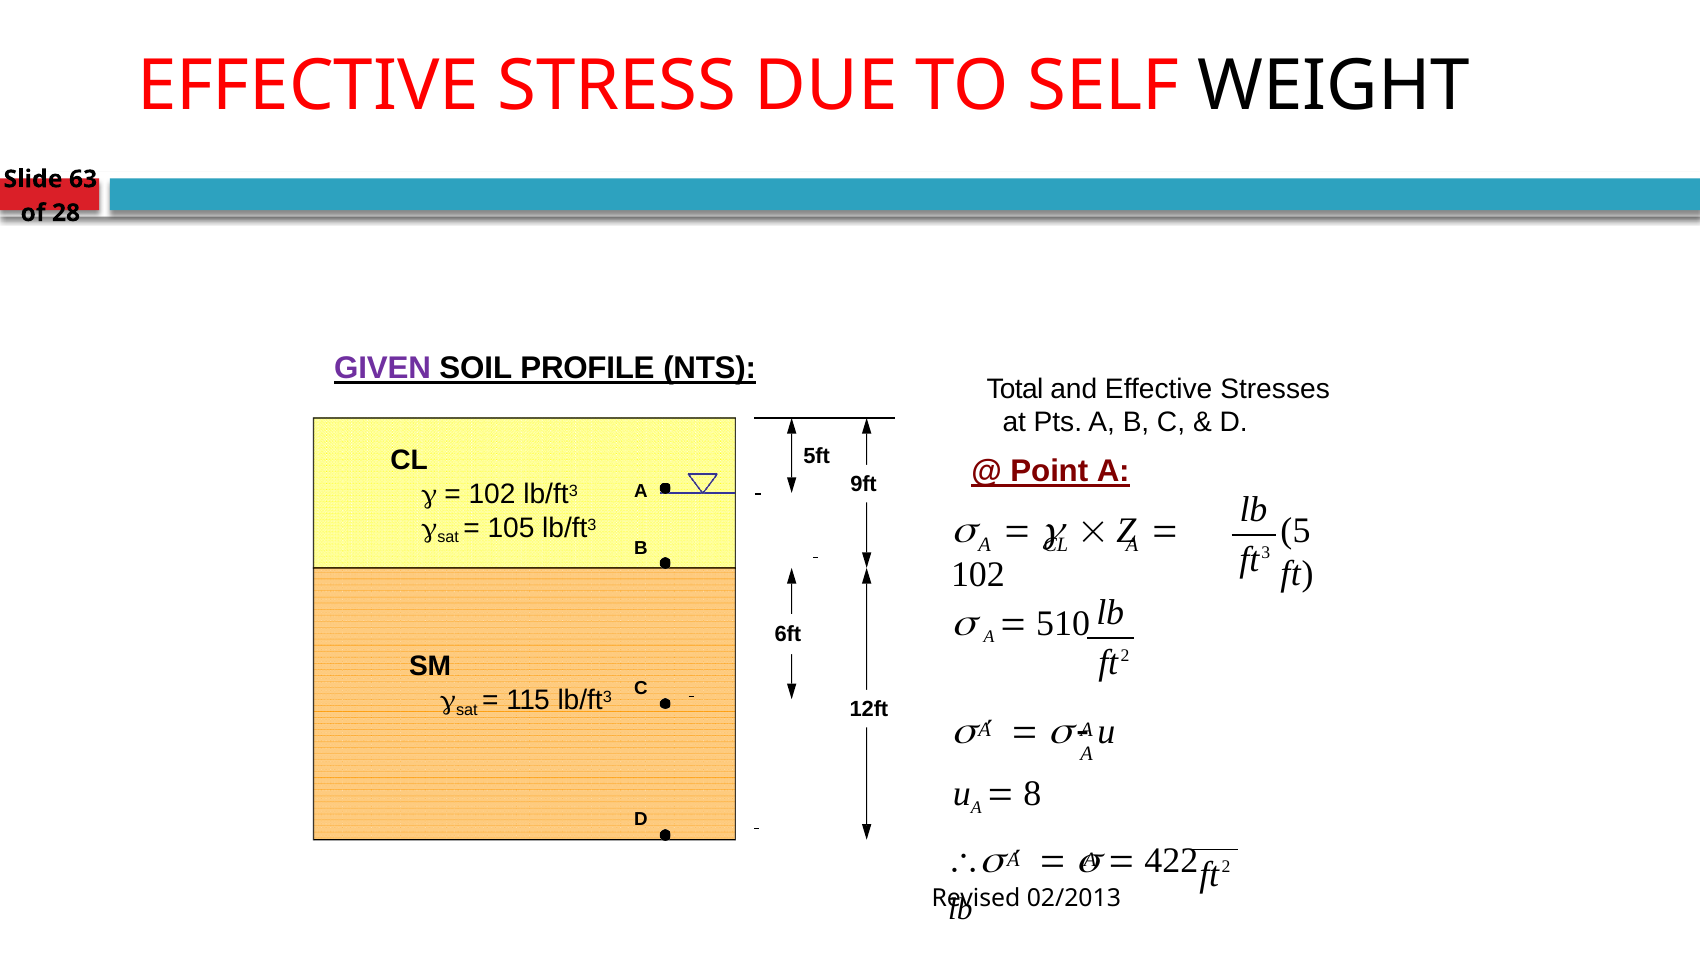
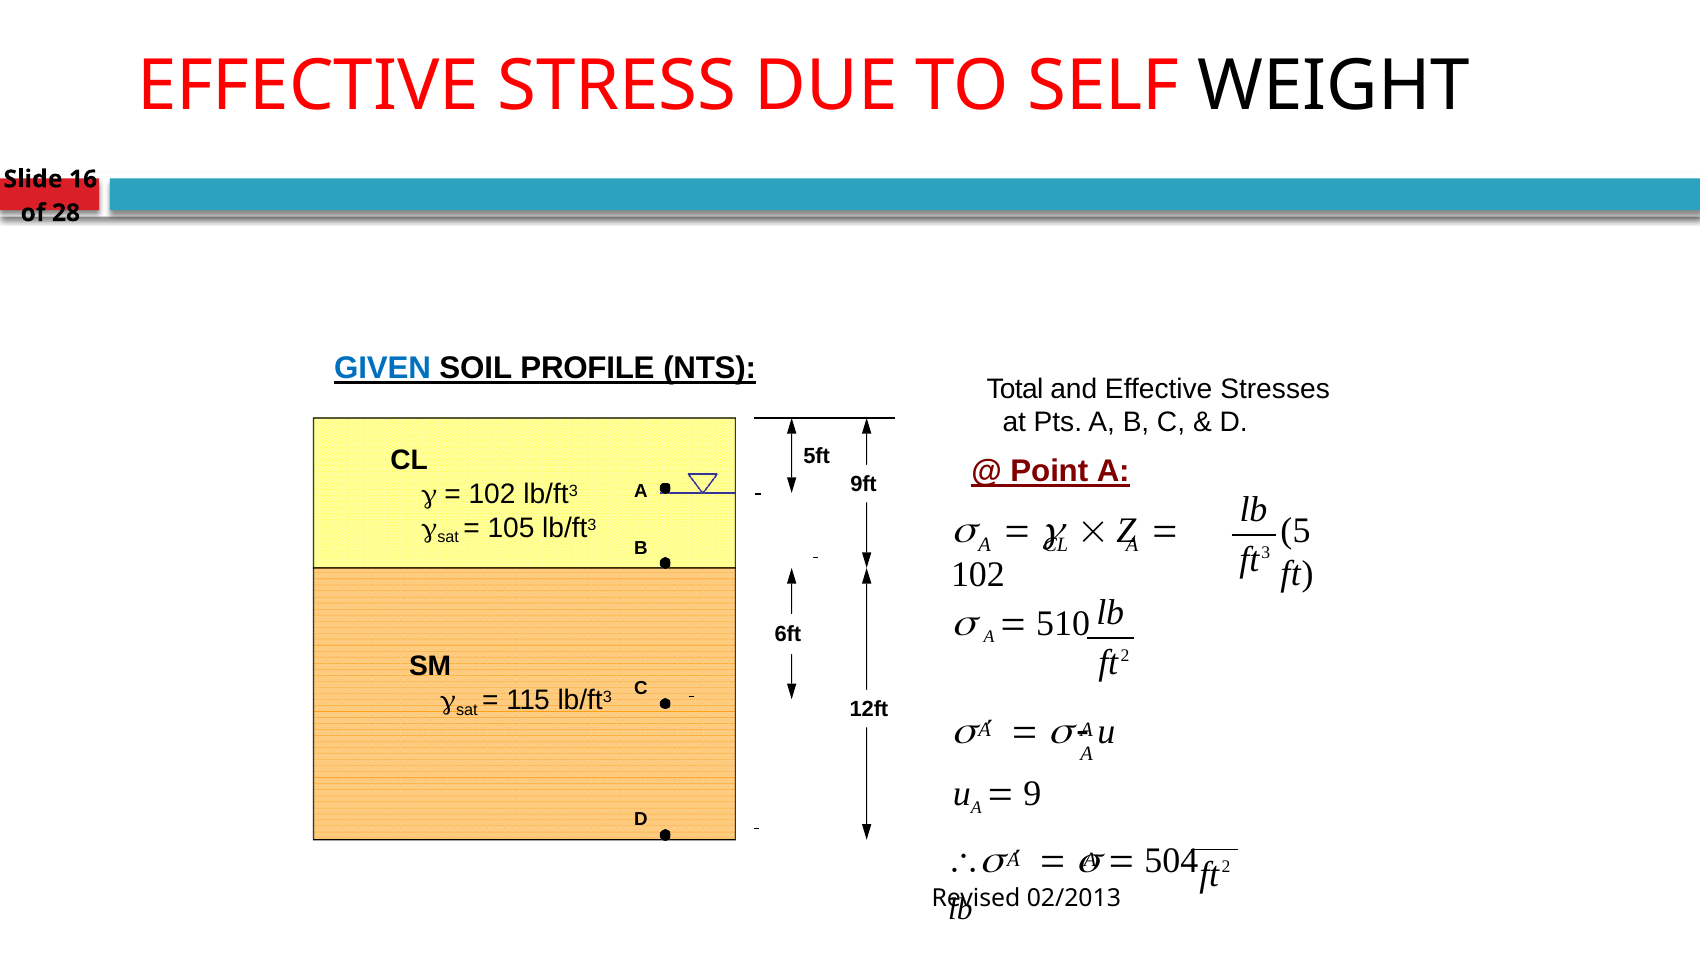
63: 63 -> 16 (83, 179)
GIVEN colour: purple -> blue (383, 369)
8: 8 -> 9 (1032, 794)
422: 422 -> 504 (1171, 861)
